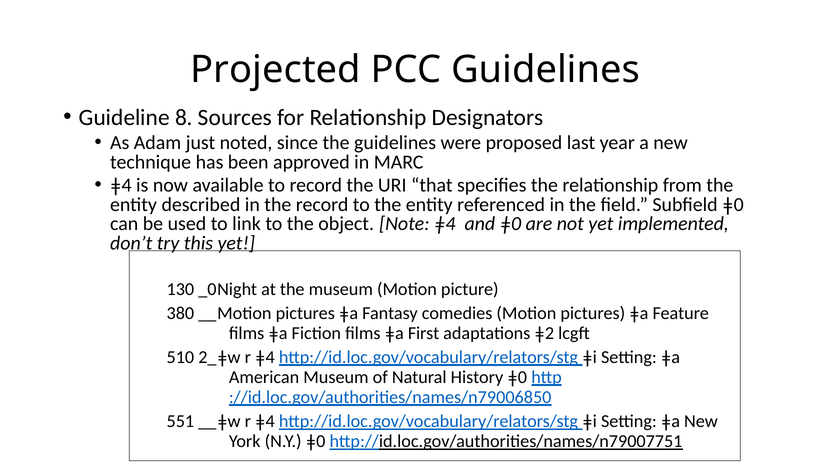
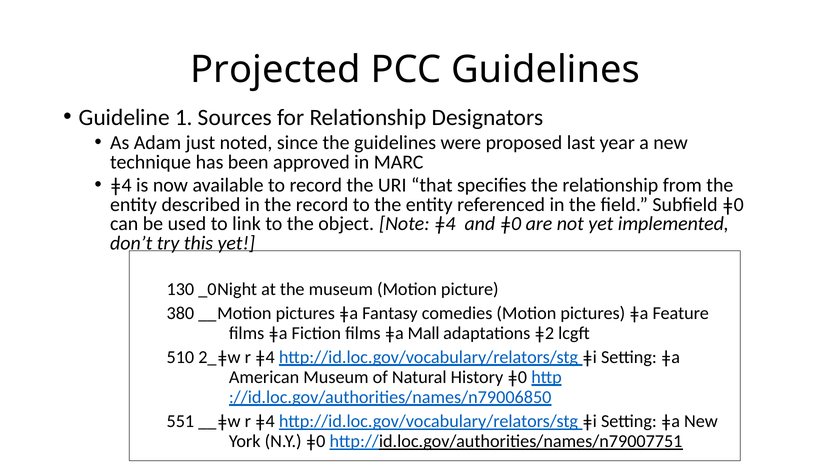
8: 8 -> 1 (184, 118)
First: First -> Mall (424, 333)
